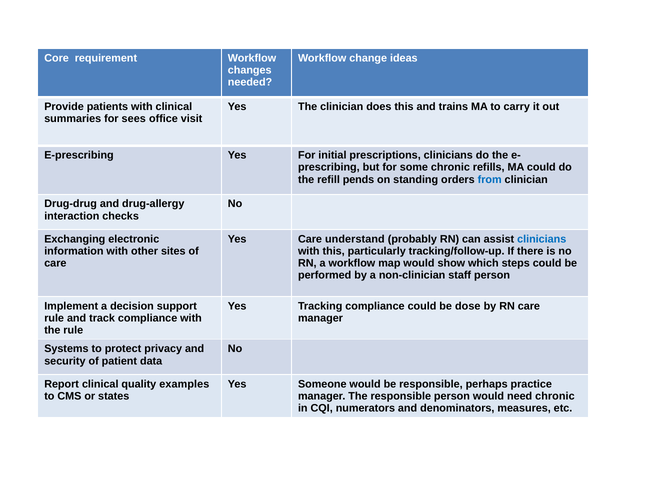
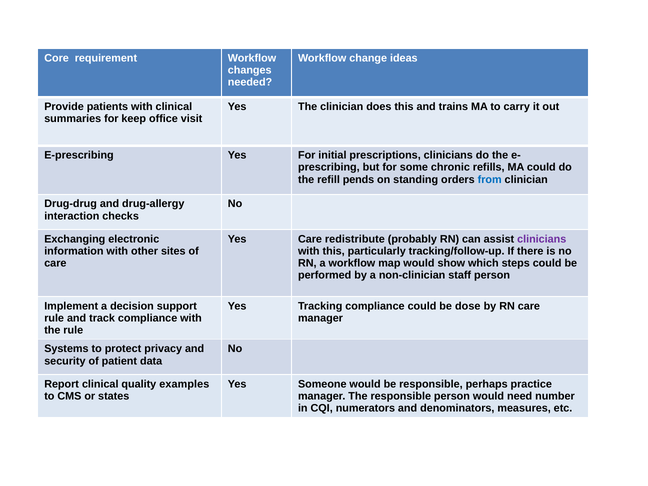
sees: sees -> keep (134, 119)
understand: understand -> redistribute (355, 239)
clinicians colour: blue -> purple (542, 239)
need chronic: chronic -> number (555, 396)
